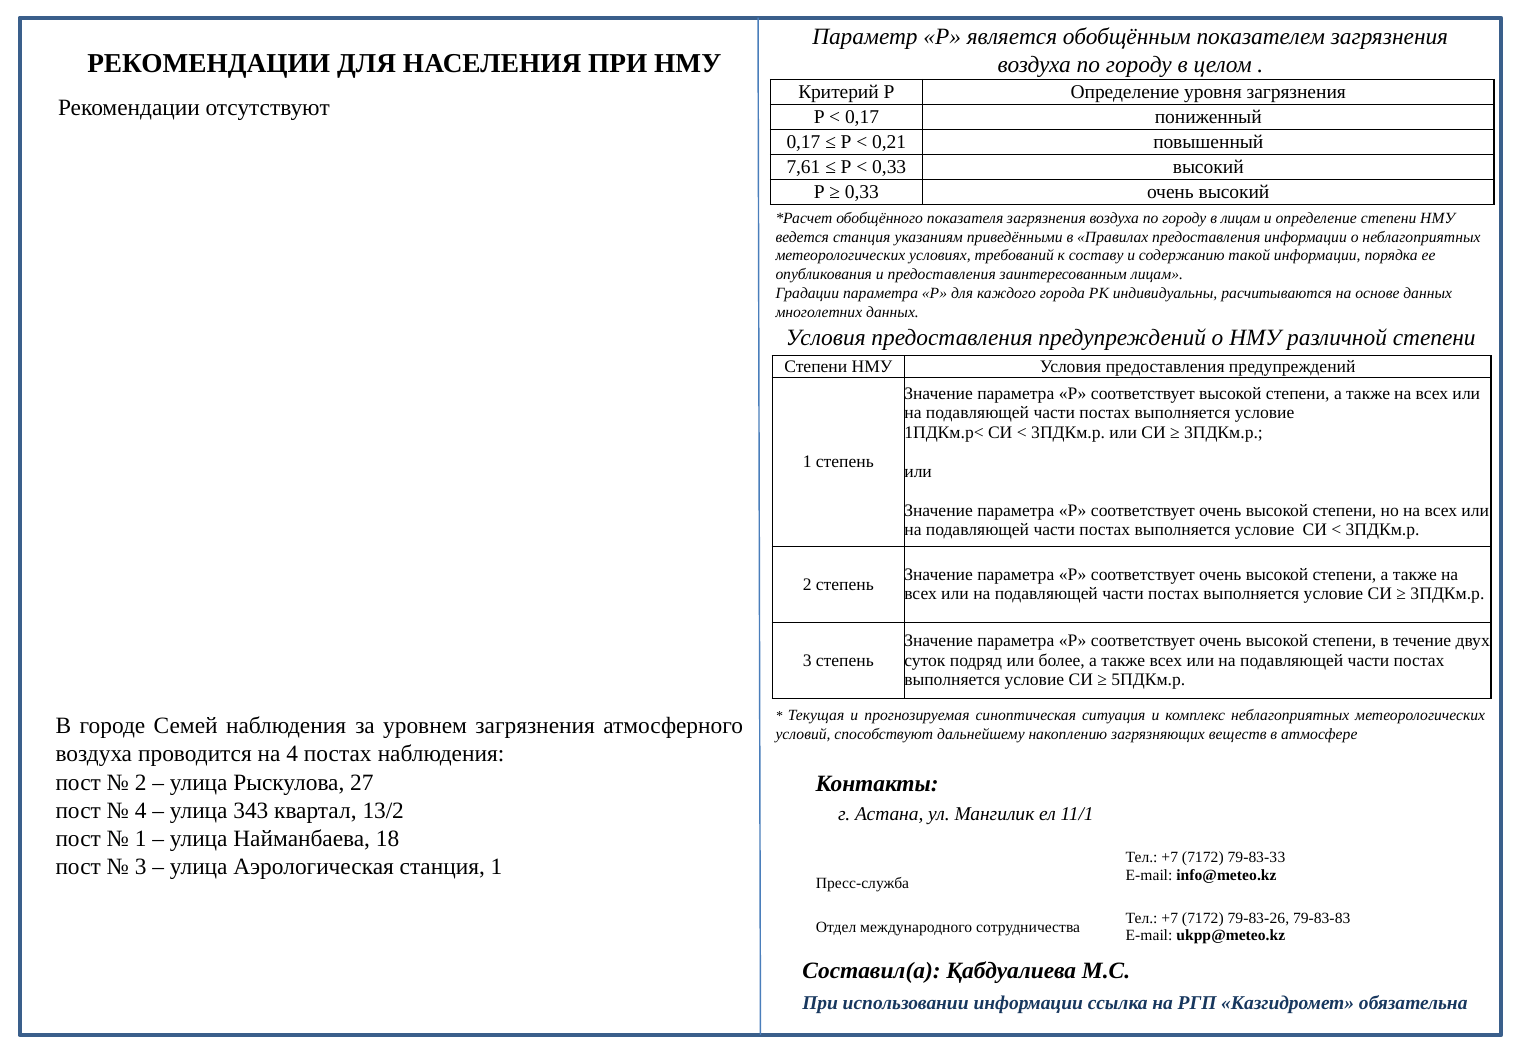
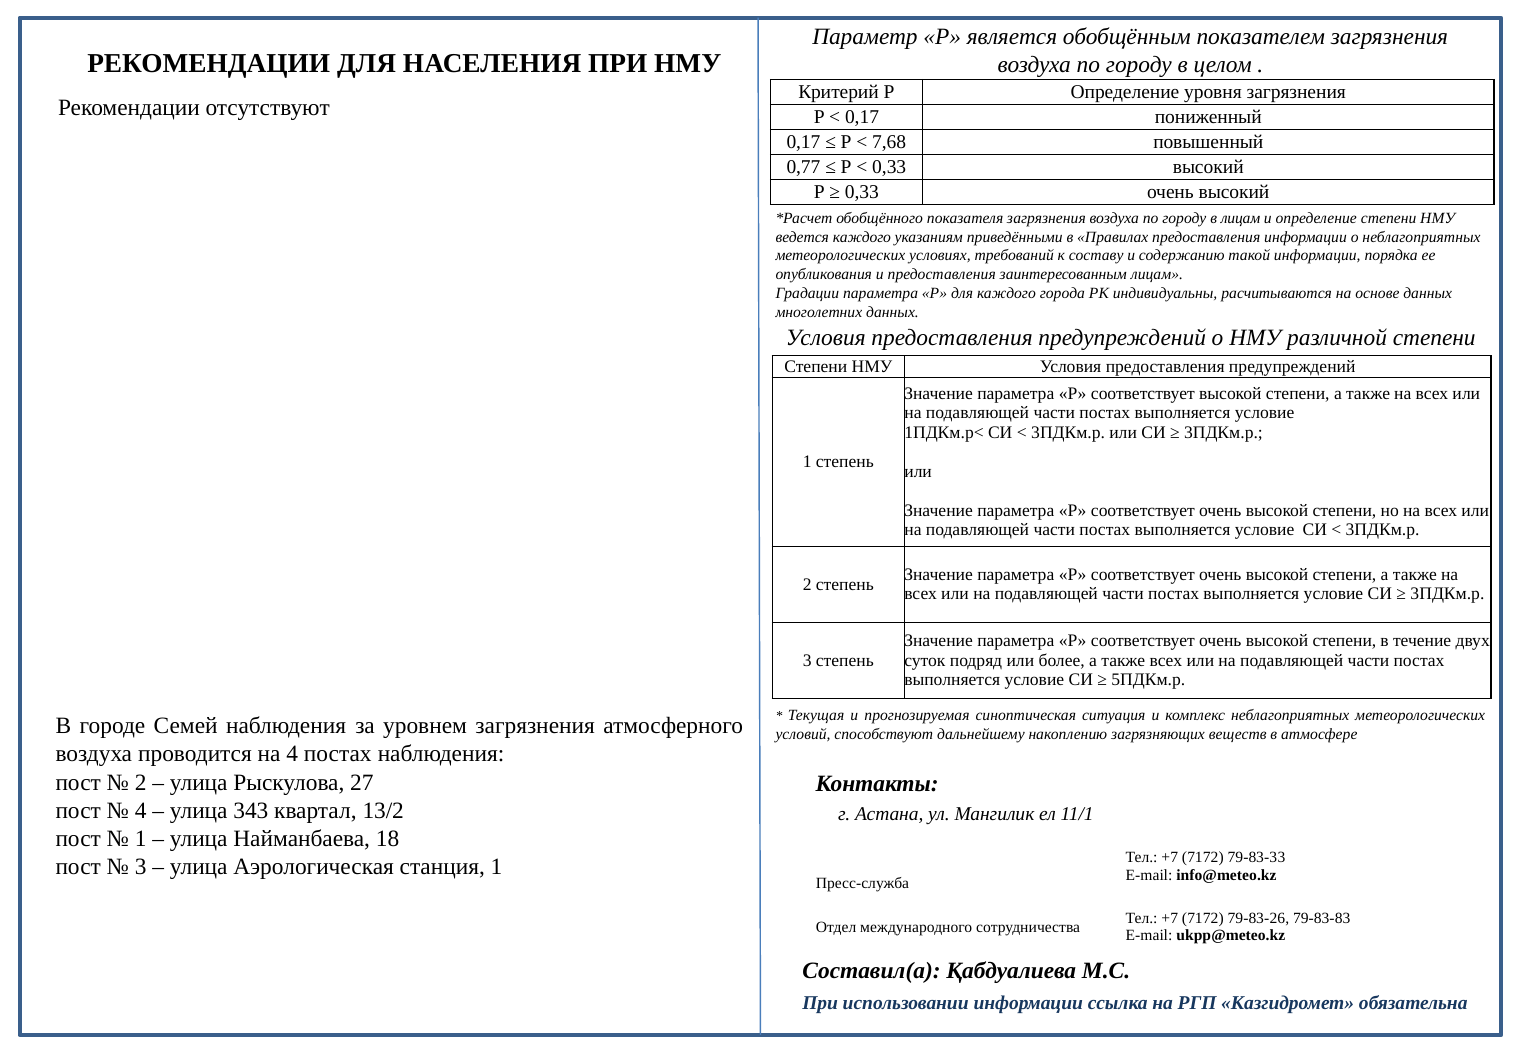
0,21: 0,21 -> 7,68 (889, 142)
7,61: 7,61 -> 0,77 (803, 167)
ведется станция: станция -> каждого (862, 237)
